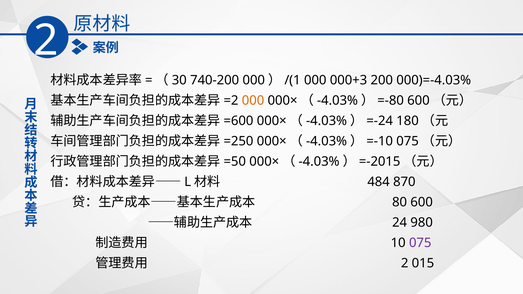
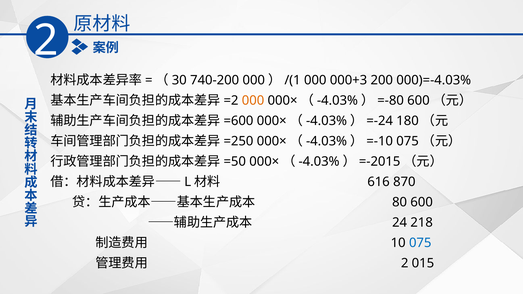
484: 484 -> 616 (379, 182)
980: 980 -> 218 (422, 223)
075 colour: purple -> blue (420, 243)
